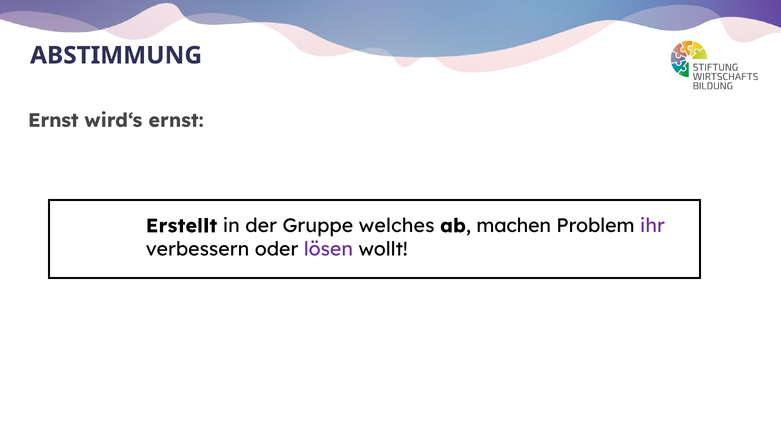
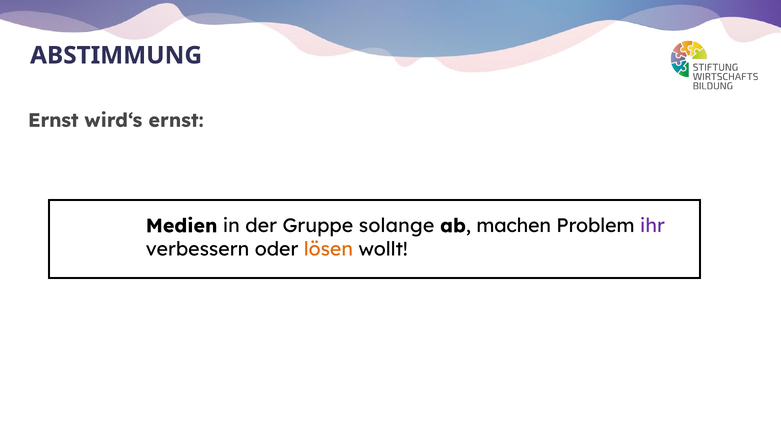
Erstellt: Erstellt -> Medien (182, 226)
welches: welches -> solange (397, 226)
lösen colour: purple -> orange (328, 249)
